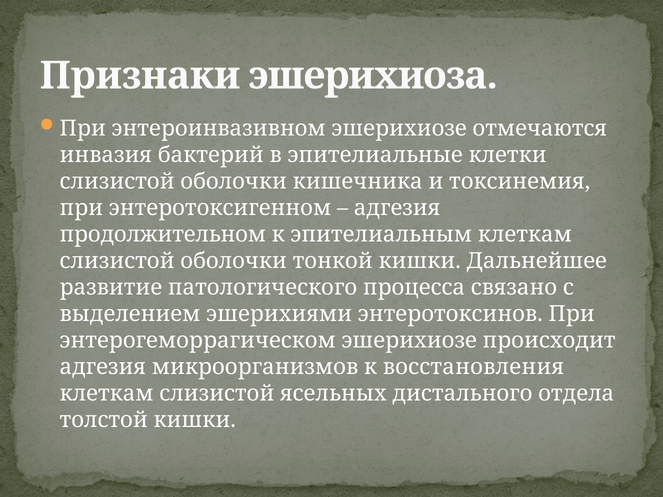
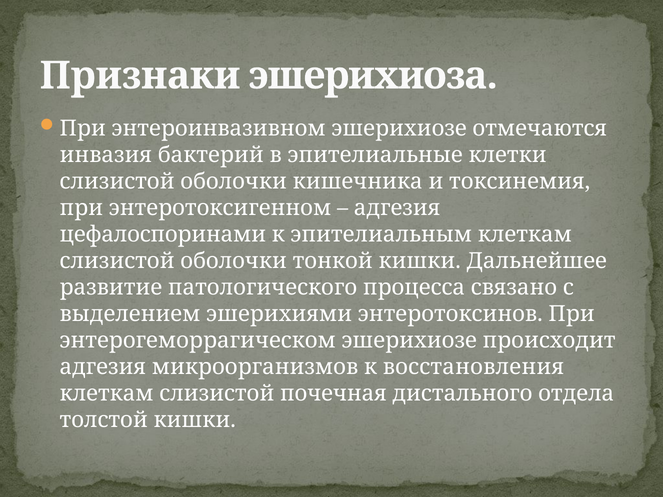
продолжительном: продолжительном -> цефалоспоринами (163, 235)
ясельных: ясельных -> почечная (333, 394)
